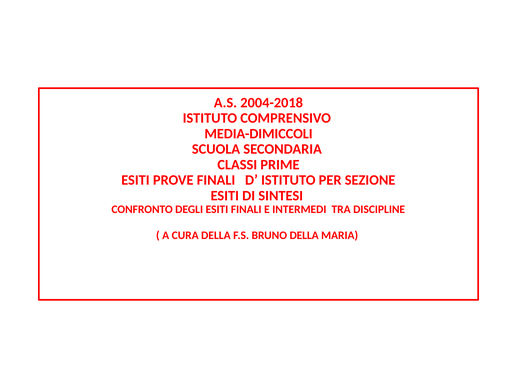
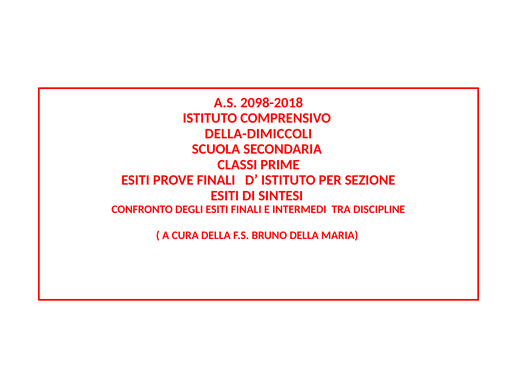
2004-2018: 2004-2018 -> 2098-2018 (272, 103)
MEDIA-DIMICCOLI: MEDIA-DIMICCOLI -> DELLA-DIMICCOLI (258, 134)
